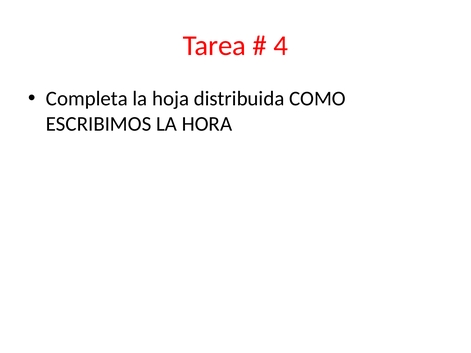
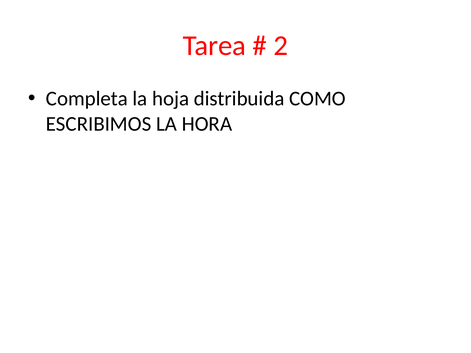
4: 4 -> 2 (281, 46)
